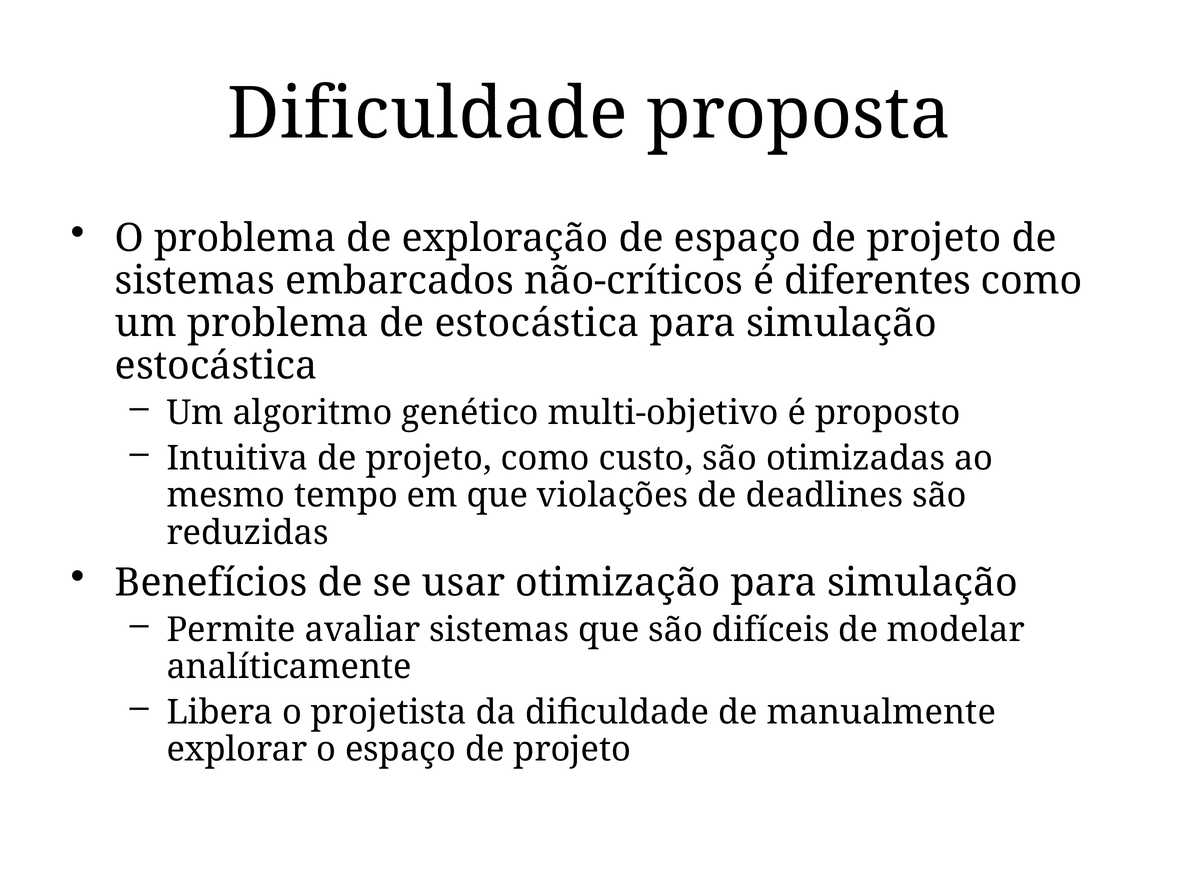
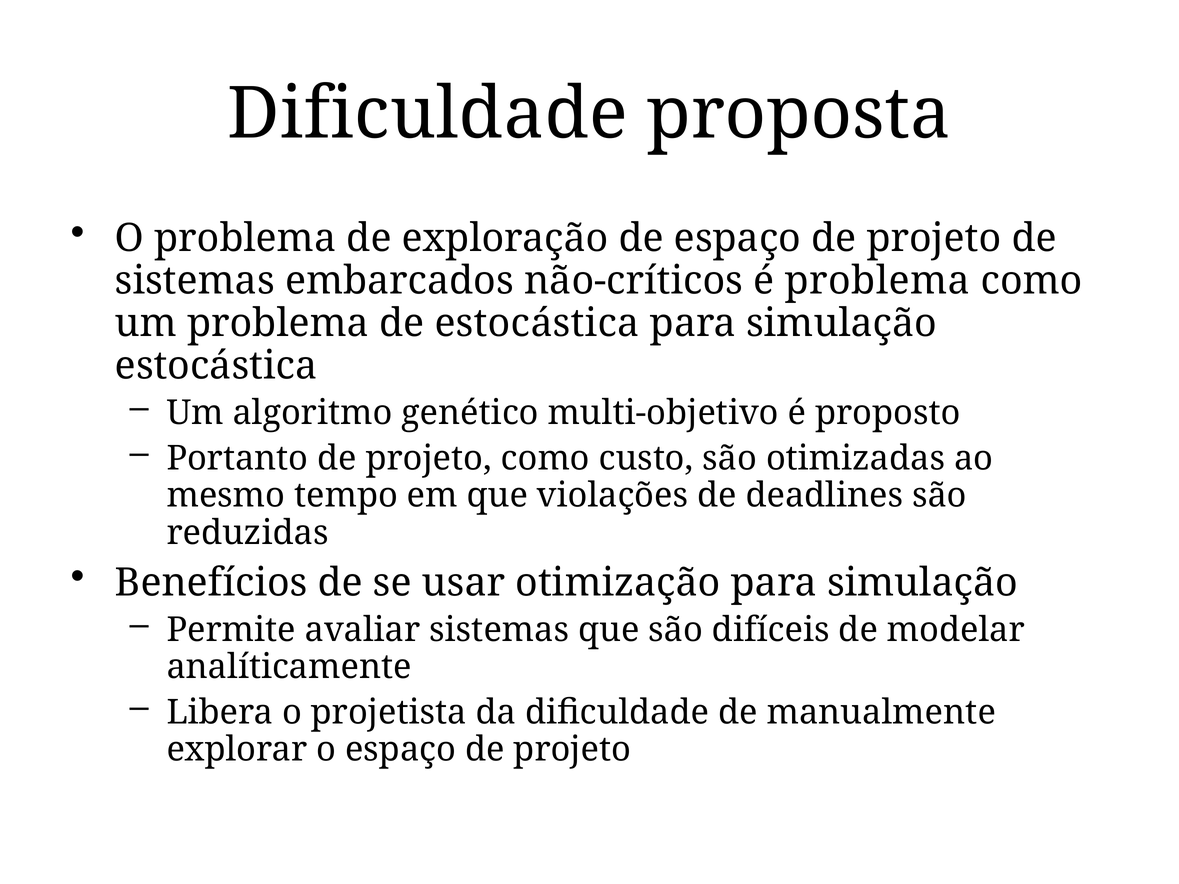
é diferentes: diferentes -> problema (877, 281)
Intuitiva: Intuitiva -> Portanto (237, 459)
